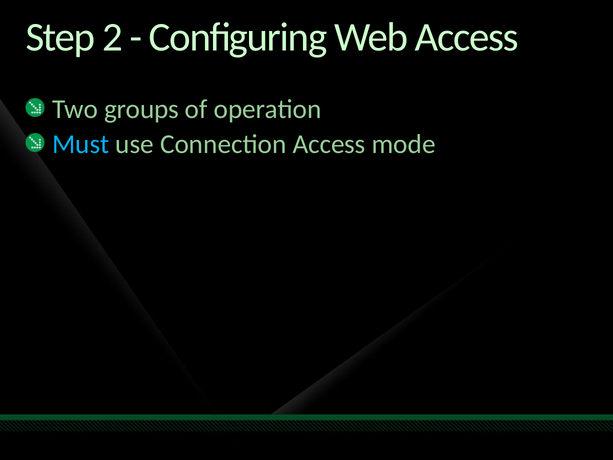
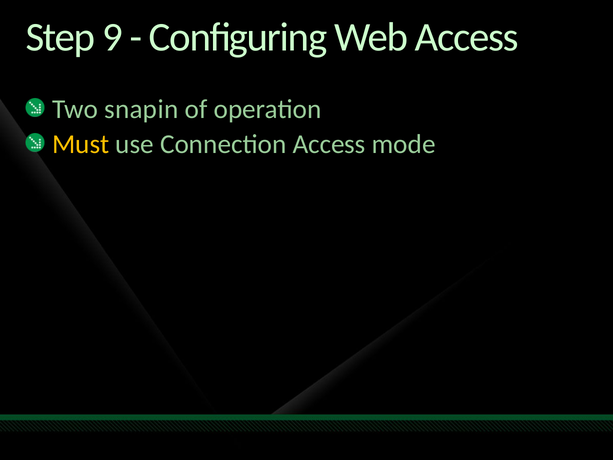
2: 2 -> 9 (113, 37)
groups: groups -> snapin (141, 109)
Must colour: light blue -> yellow (81, 144)
